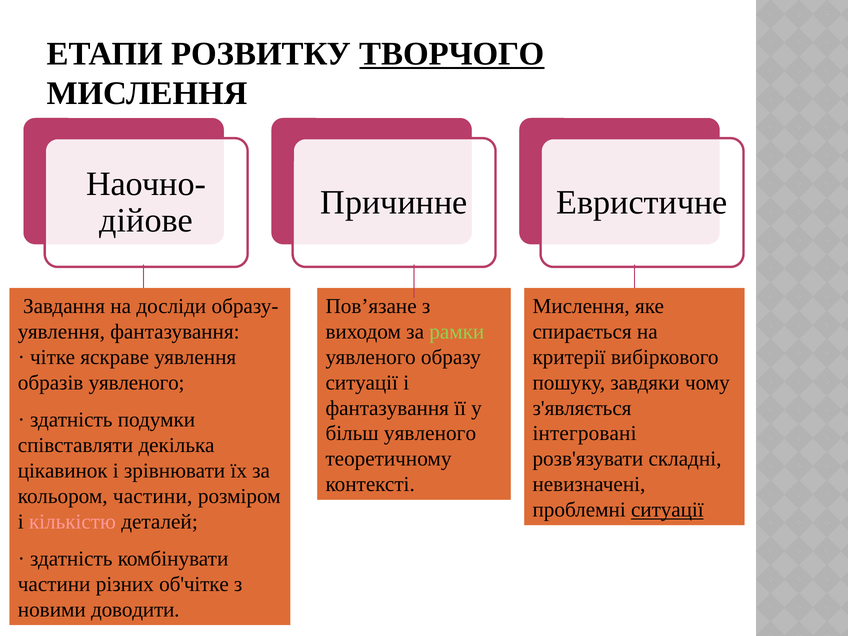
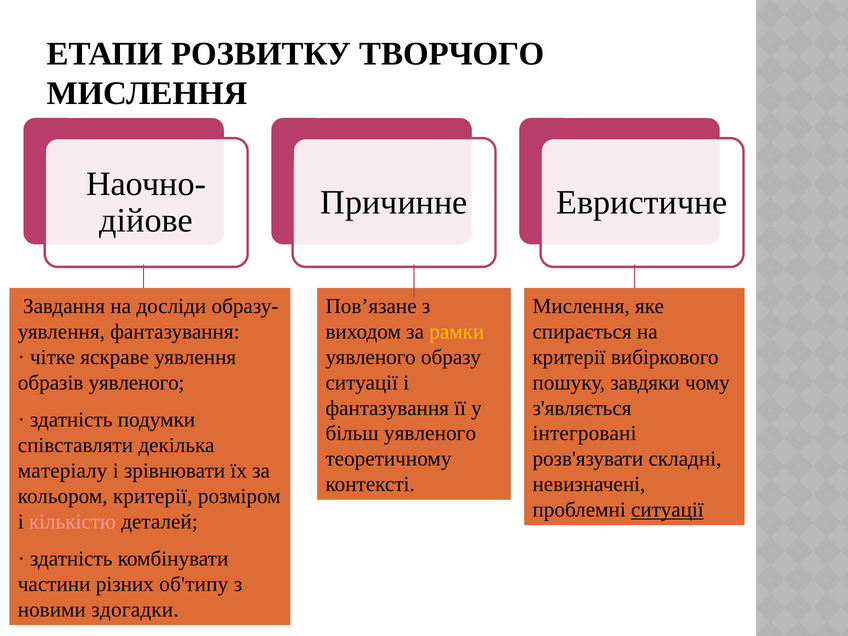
ТВОРЧОГО underline: present -> none (452, 54)
рамки colour: light green -> yellow (457, 332)
цікавинок: цікавинок -> матеріалу (63, 471)
кольором частини: частини -> критерії (153, 496)
об'чітке: об'чітке -> об'типу (194, 584)
доводити: доводити -> здогадки (135, 610)
